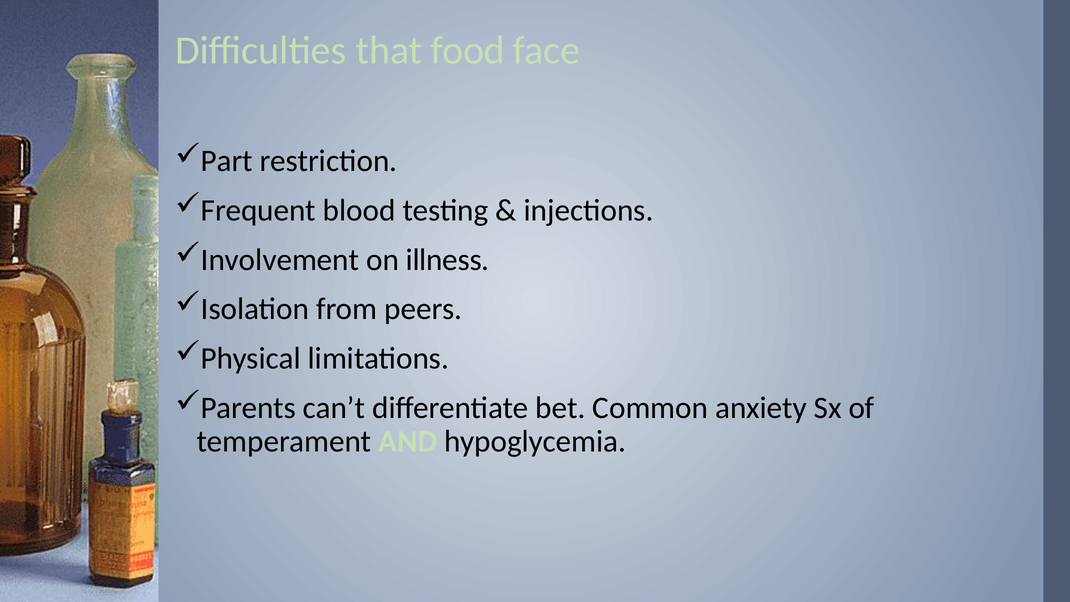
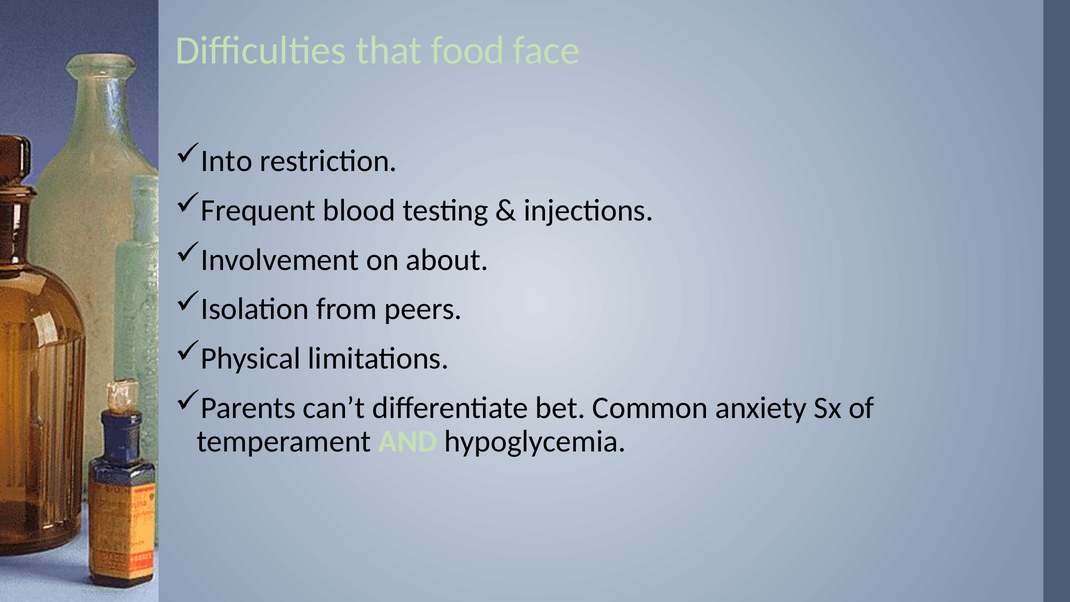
Part: Part -> Into (227, 161)
illness: illness -> about (447, 260)
